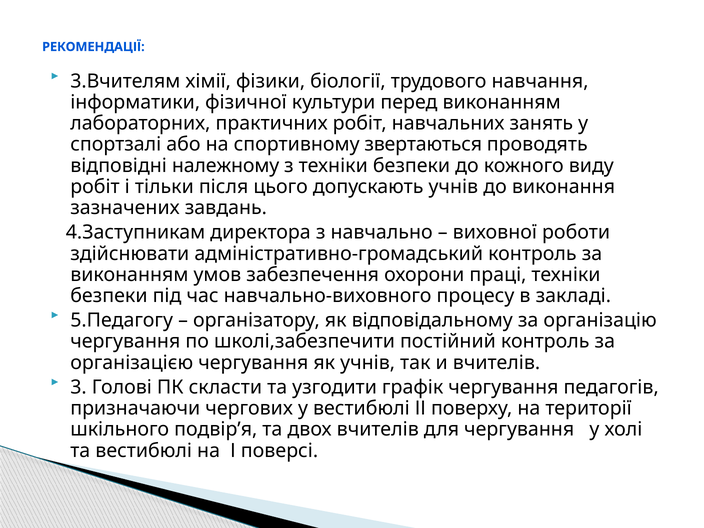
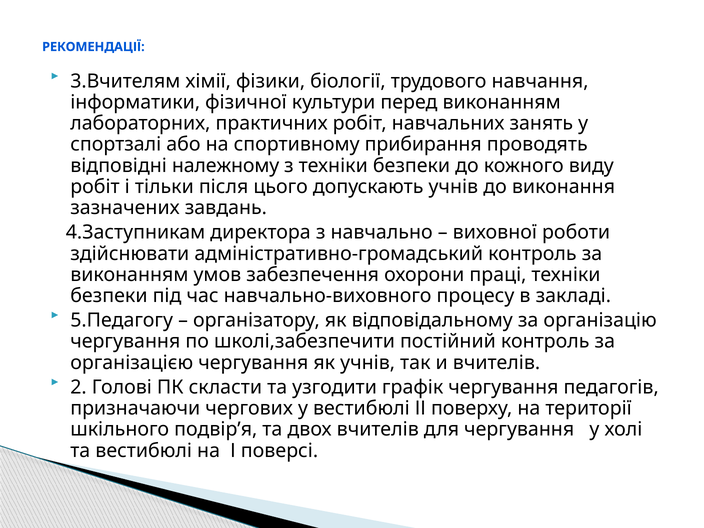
звертаються: звертаються -> прибирання (423, 144)
3: 3 -> 2 (78, 387)
